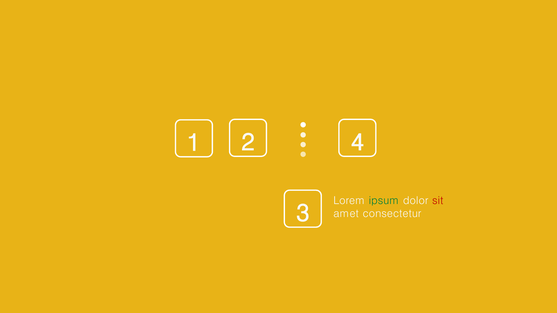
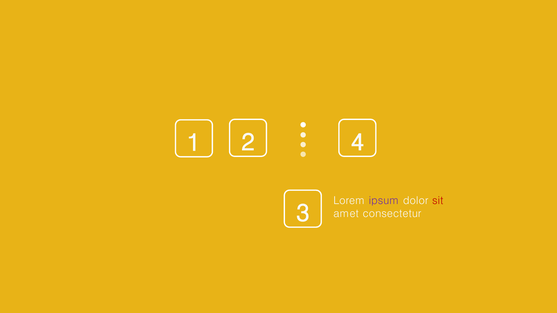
ipsum colour: green -> purple (384, 201)
